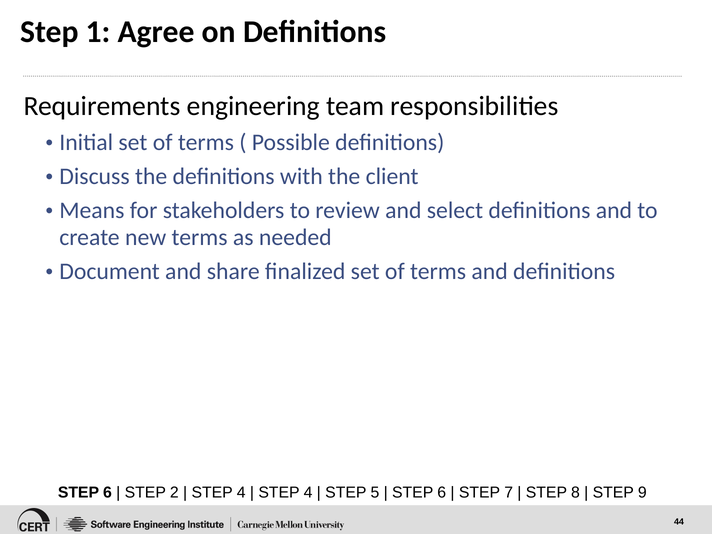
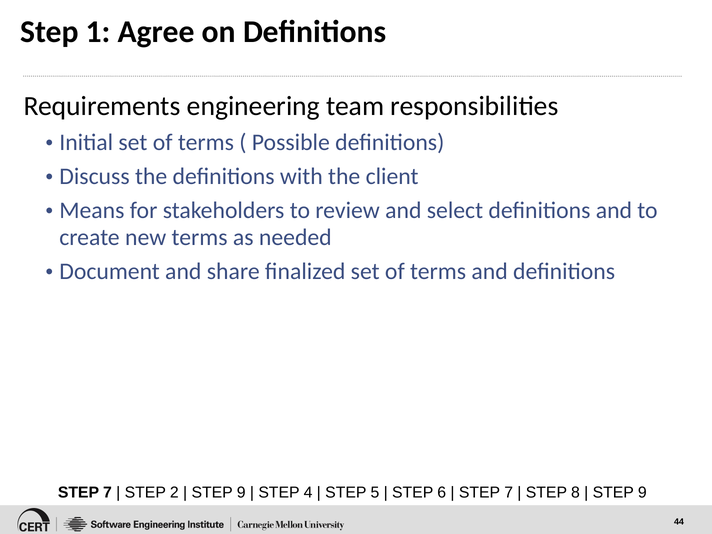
6: 6 -> 7 (107, 492)
4: 4 -> 9 (241, 492)
